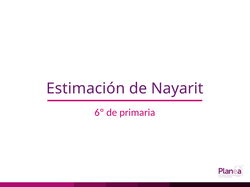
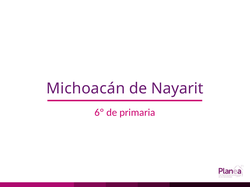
Estimación: Estimación -> Michoacán (86, 89)
